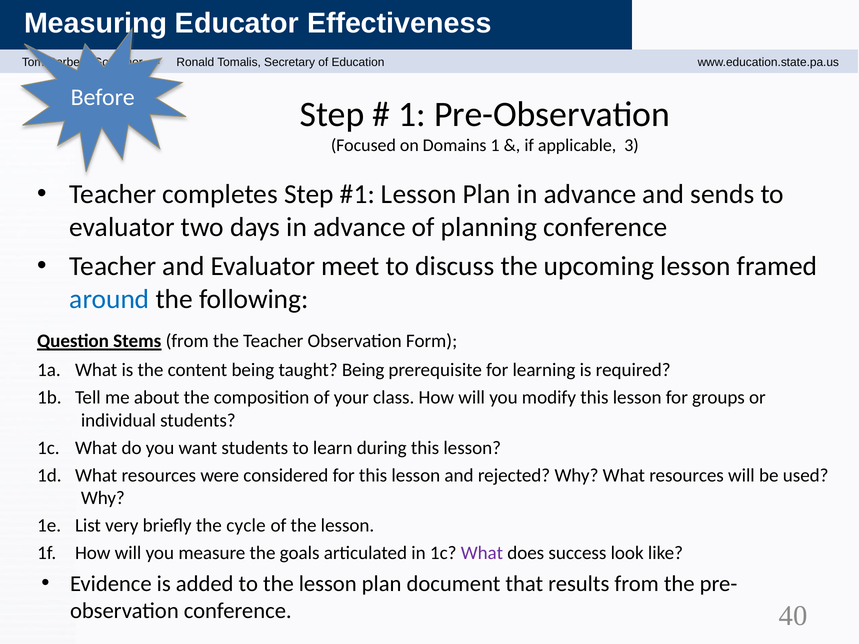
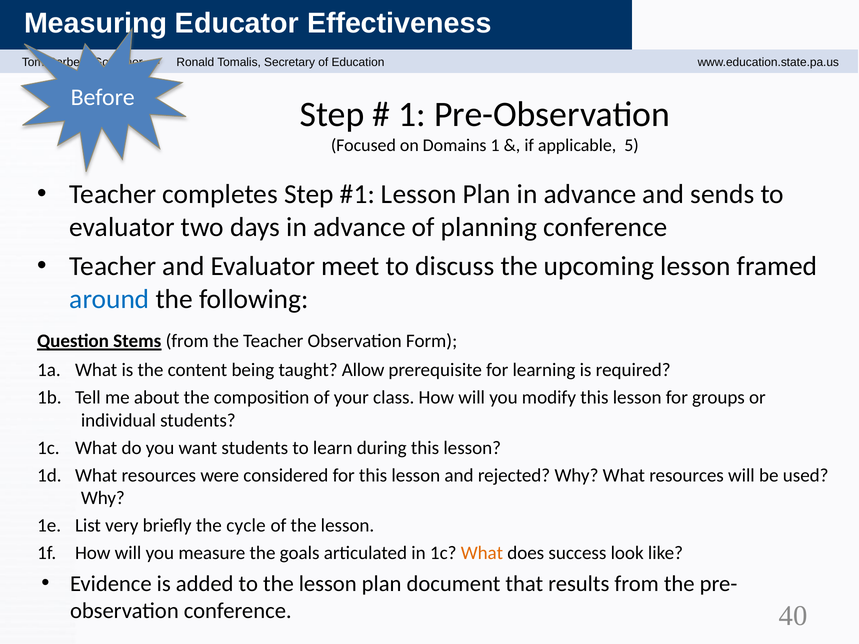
3: 3 -> 5 (632, 145)
taught Being: Being -> Allow (363, 370)
What colour: purple -> orange (482, 553)
